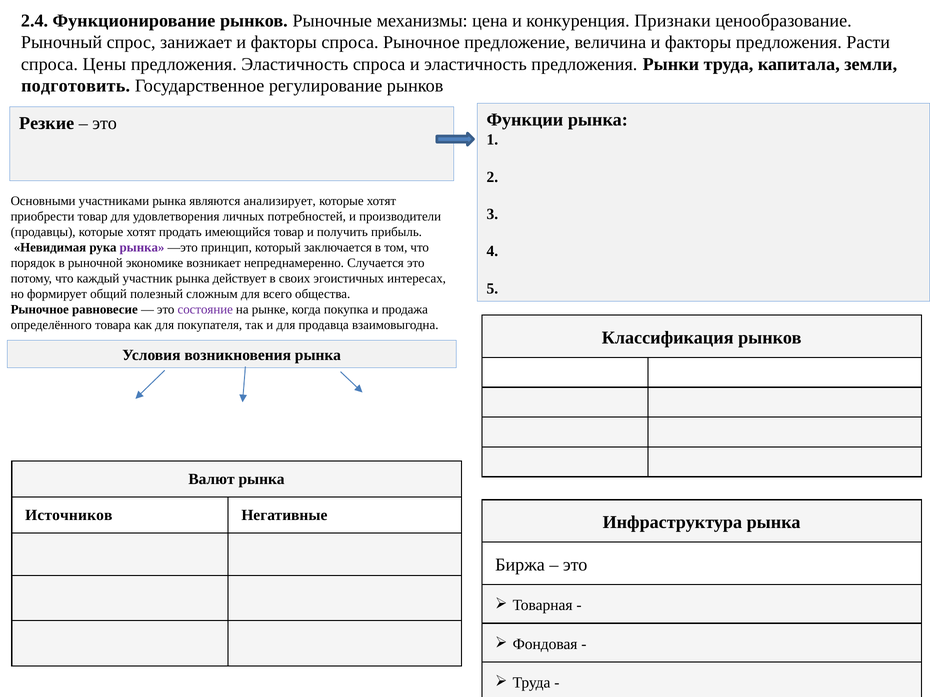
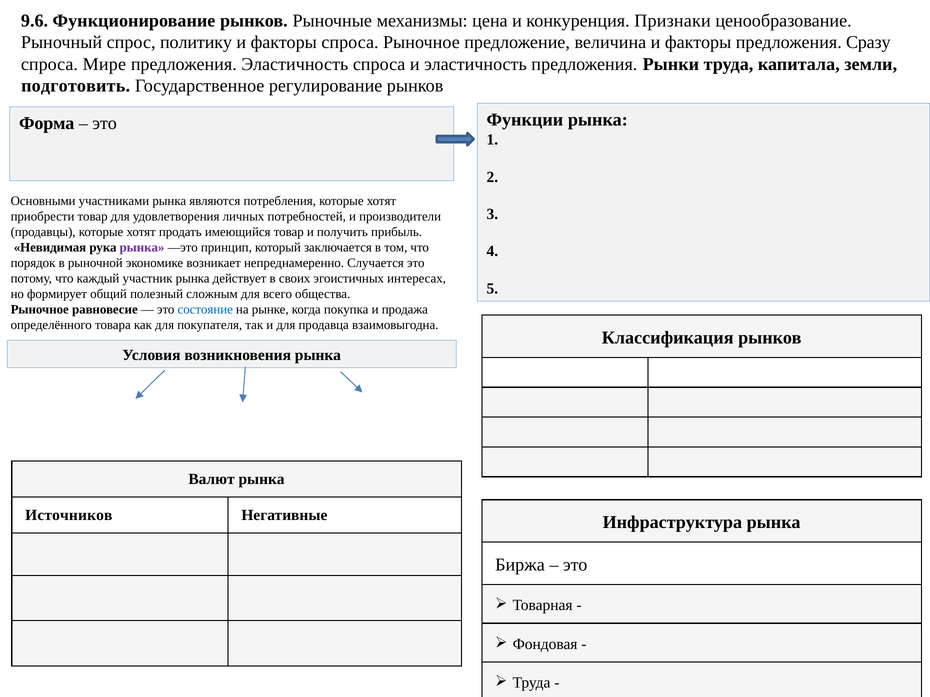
2.4: 2.4 -> 9.6 (35, 21)
занижает: занижает -> политику (196, 43)
Расти: Расти -> Сразу (868, 43)
Цены: Цены -> Мире (104, 64)
Резкие: Резкие -> Форма (47, 123)
анализирует: анализирует -> потребления (280, 201)
состояние colour: purple -> blue (205, 310)
